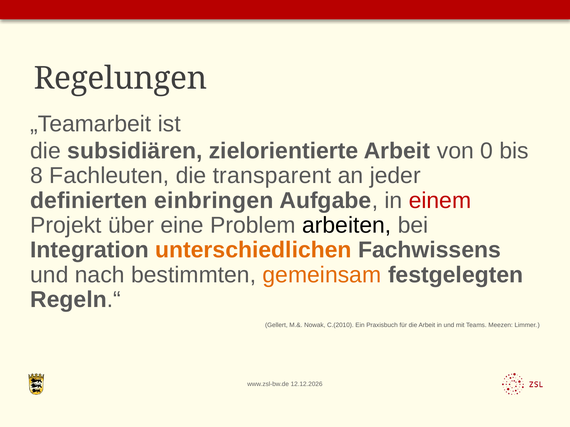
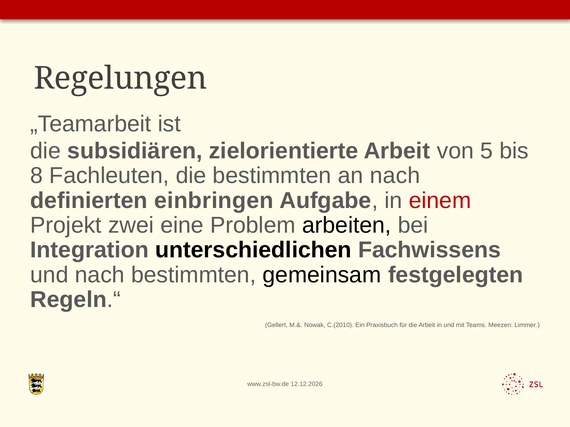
0: 0 -> 5 (487, 151)
die transparent: transparent -> bestimmten (272, 176)
an jeder: jeder -> nach (395, 176)
über: über -> zwei (131, 225)
unterschiedlichen colour: orange -> black (253, 250)
gemeinsam colour: orange -> black (322, 275)
